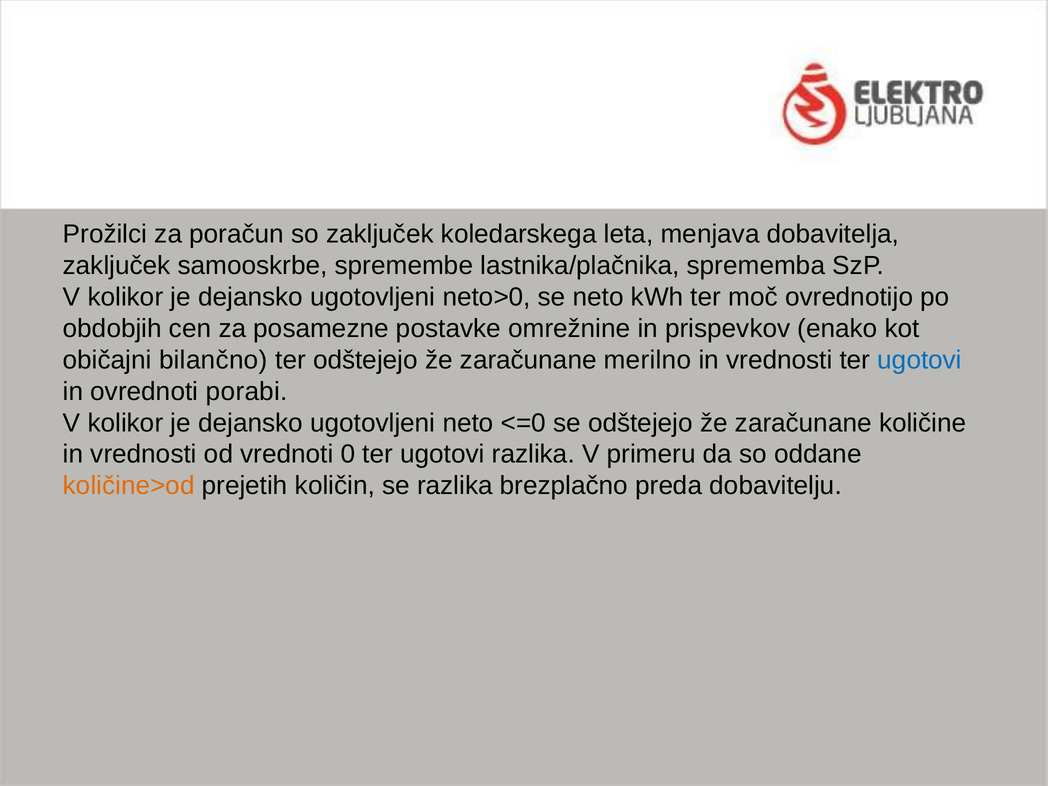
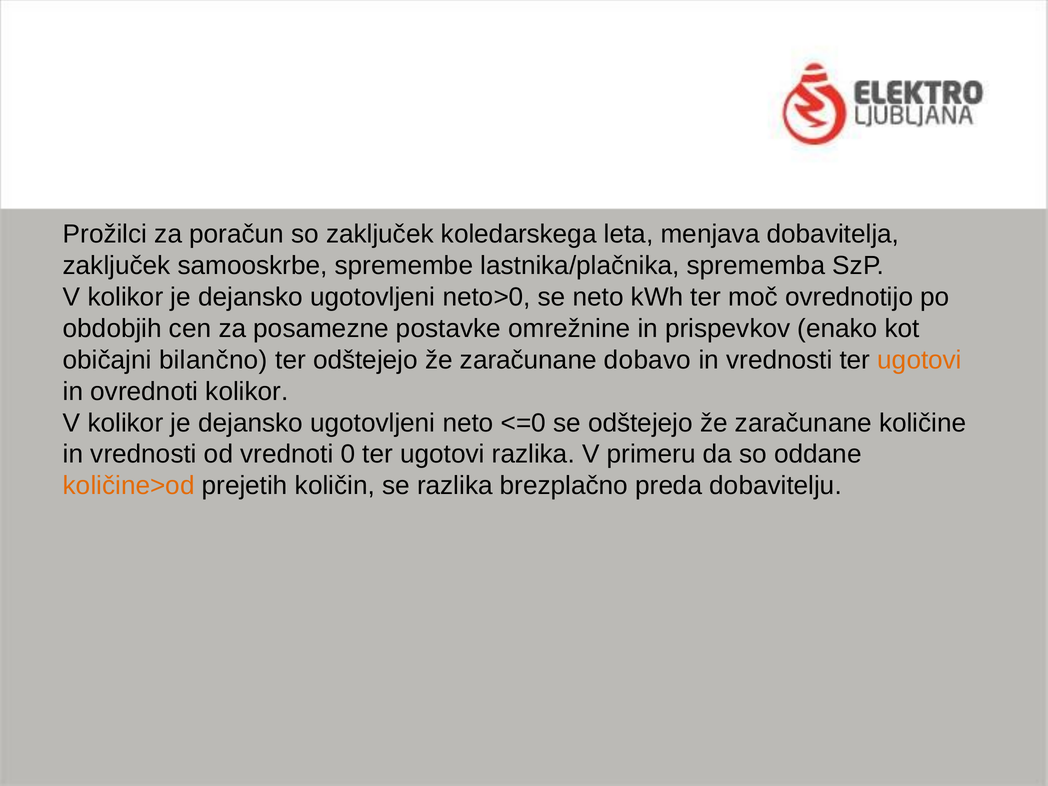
merilno: merilno -> dobavo (648, 360)
ugotovi colour: blue -> orange (920, 360)
ovrednoti porabi: porabi -> kolikor (247, 391)
